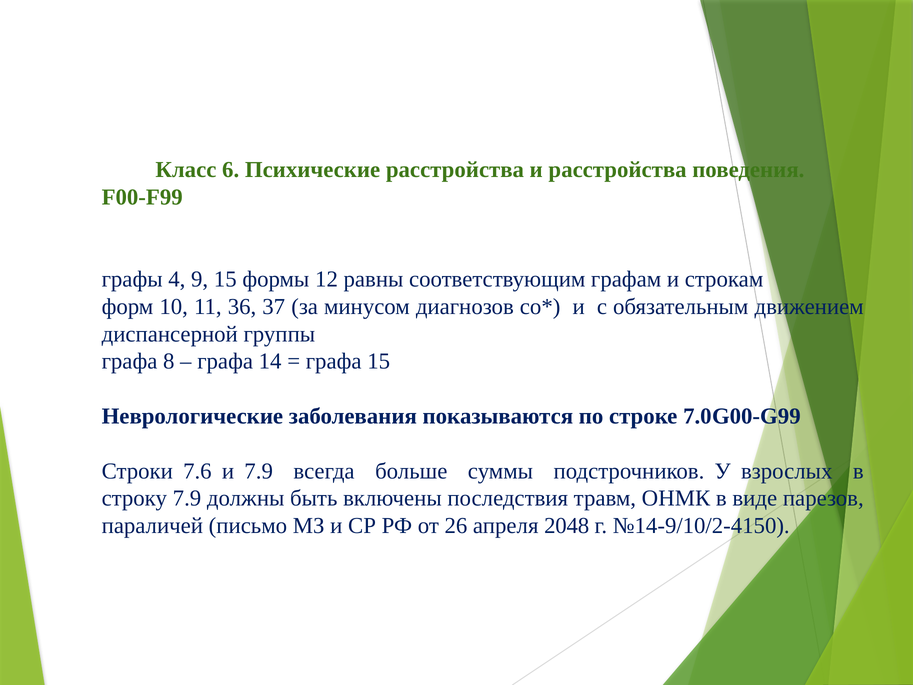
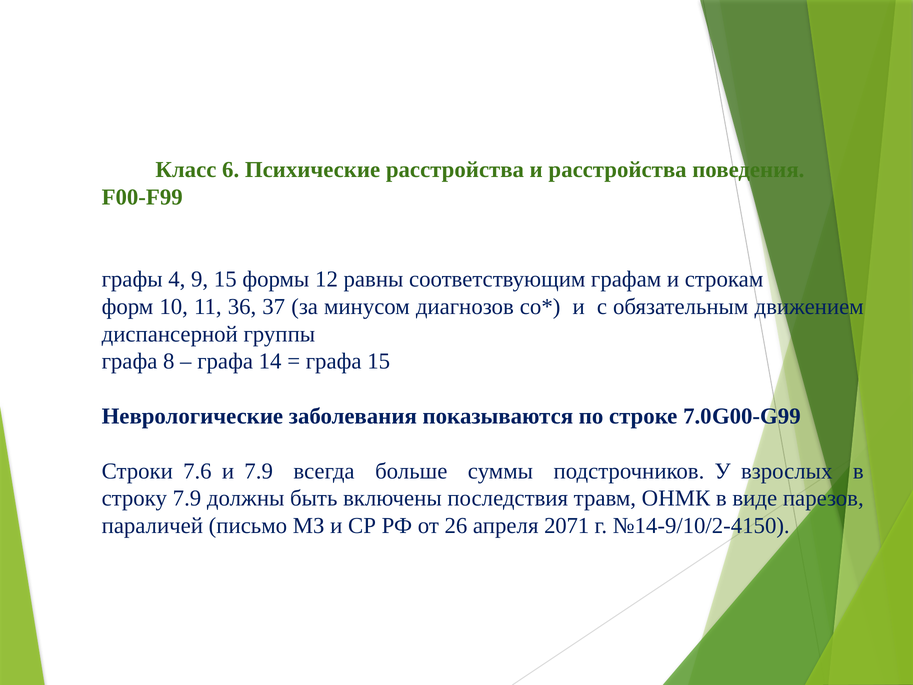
2048: 2048 -> 2071 (567, 526)
